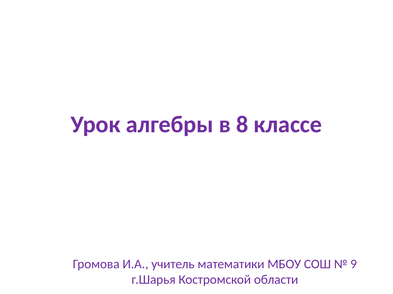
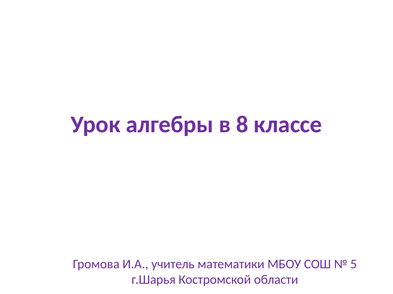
9: 9 -> 5 (354, 265)
